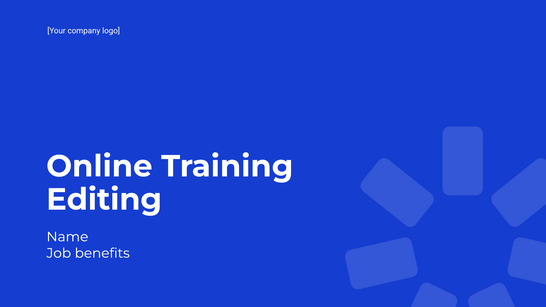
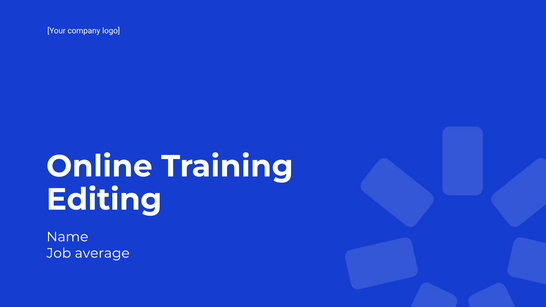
benefits: benefits -> average (102, 253)
